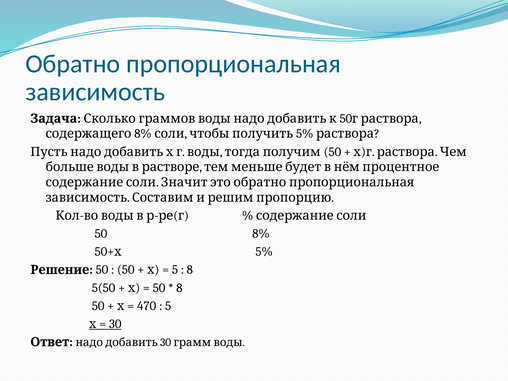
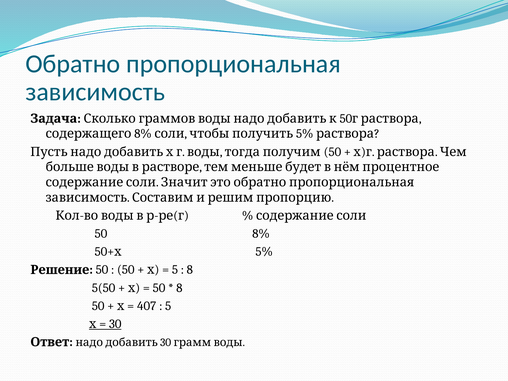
470: 470 -> 407 (147, 306)
